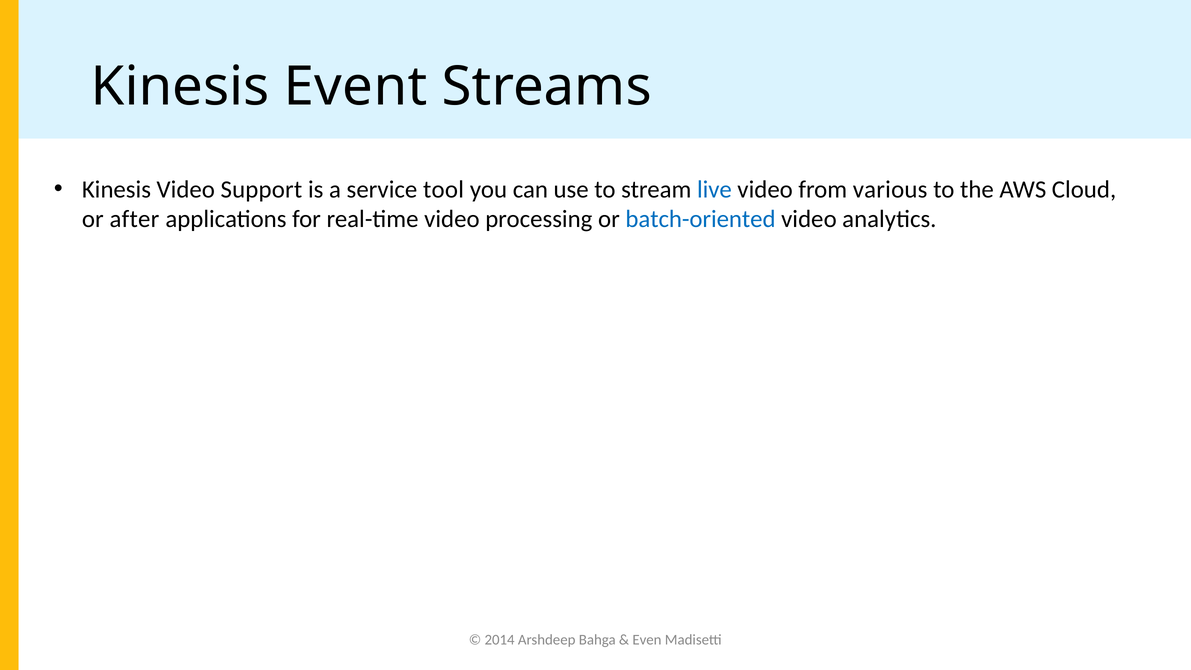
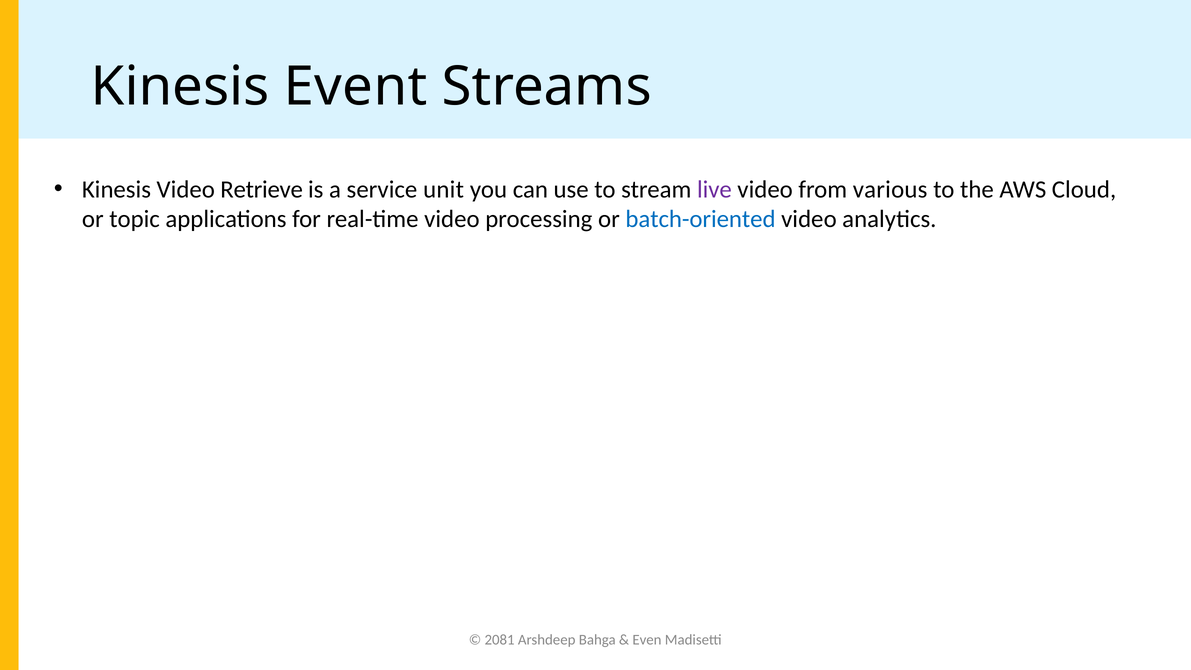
Support: Support -> Retrieve (262, 189)
tool: tool -> unit (444, 189)
live colour: blue -> purple (714, 189)
after: after -> topic (135, 219)
2014: 2014 -> 2081 (500, 640)
